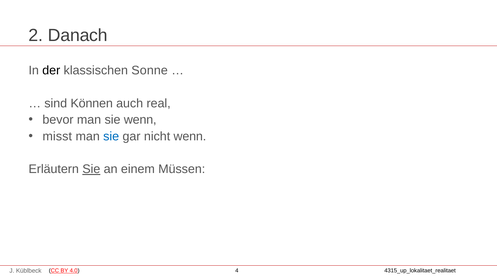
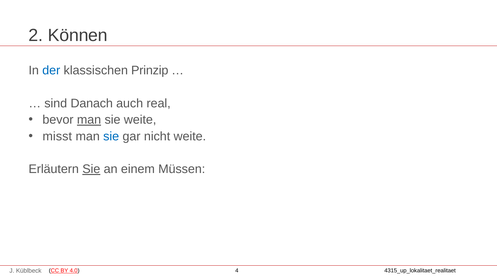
Danach: Danach -> Können (78, 35)
der colour: black -> blue (51, 71)
Sonne: Sonne -> Prinzip (150, 71)
Können: Können -> Danach (92, 104)
man underline: none -> present (89, 120)
sie wenn: wenn -> weite (140, 120)
nicht wenn: wenn -> weite (190, 137)
